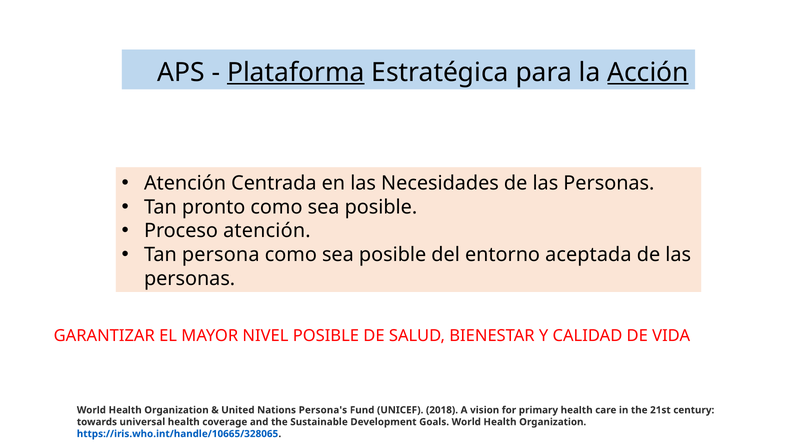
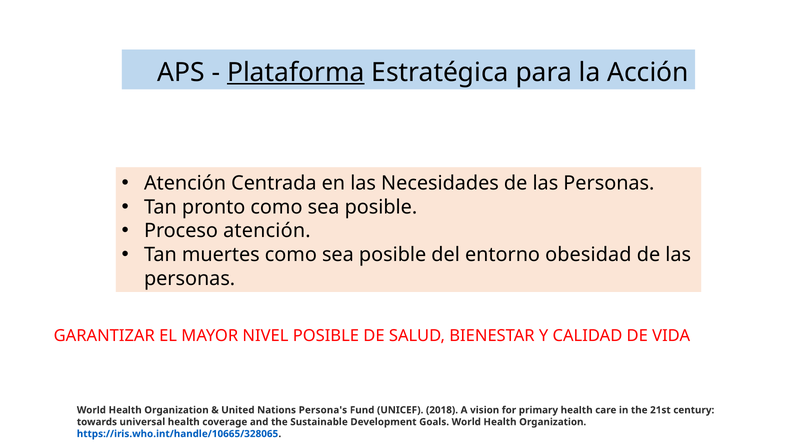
Acción underline: present -> none (648, 72)
persona: persona -> muertes (221, 255)
aceptada: aceptada -> obesidad (588, 255)
